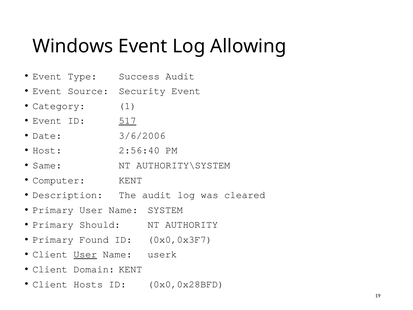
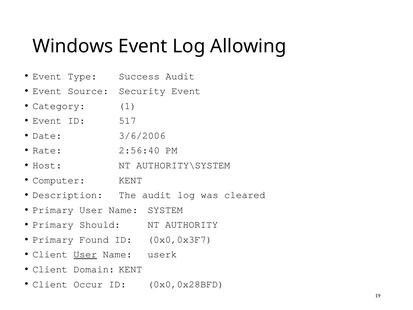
517 underline: present -> none (127, 121)
Host: Host -> Rate (47, 150)
Same: Same -> Host (47, 165)
Hosts: Hosts -> Occur (88, 284)
